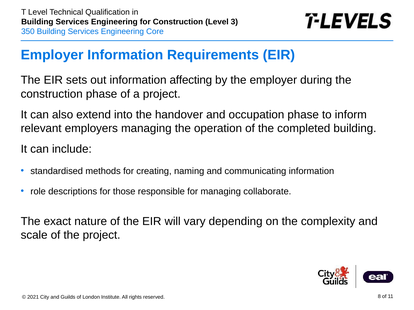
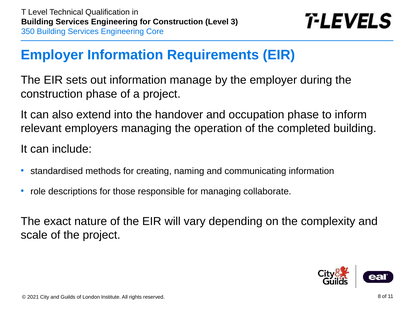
affecting: affecting -> manage (191, 80)
